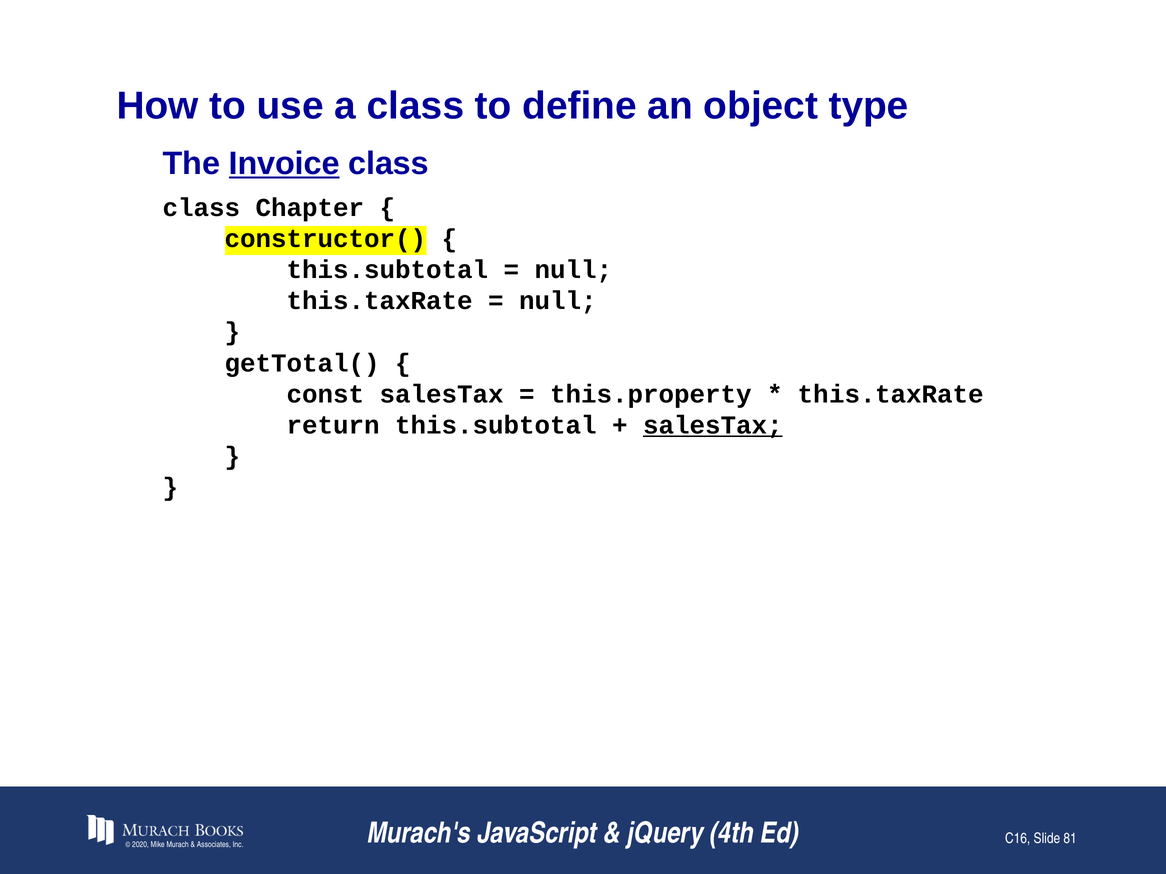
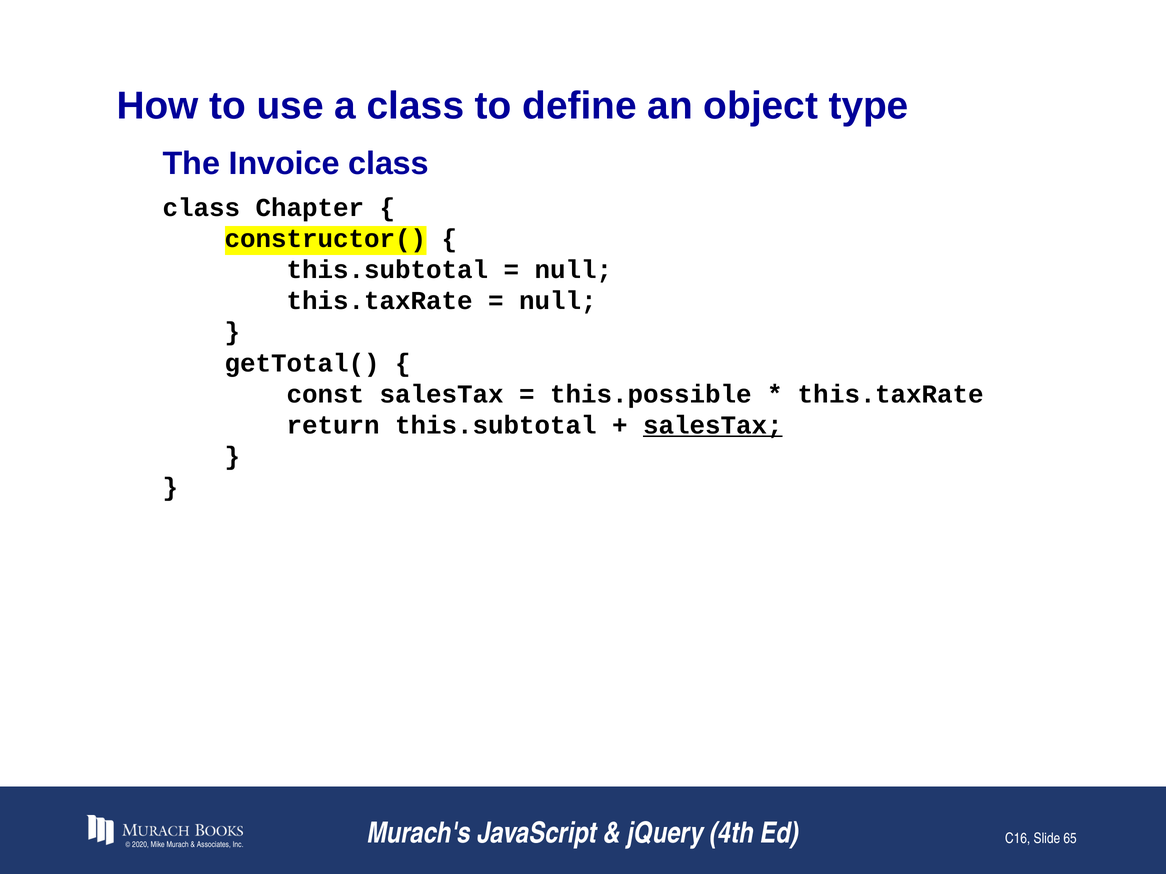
Invoice underline: present -> none (284, 164)
this.property: this.property -> this.possible (651, 394)
81: 81 -> 65 (1070, 839)
